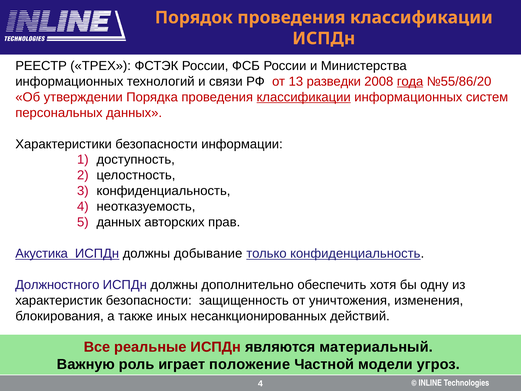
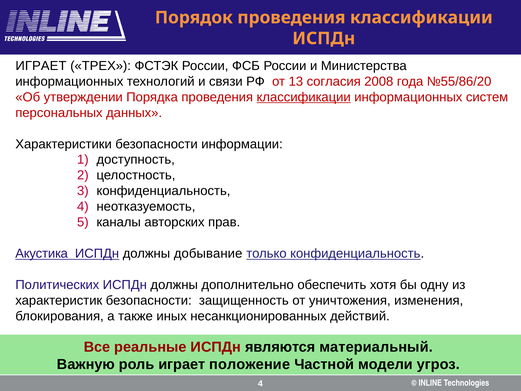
РЕЕСТР: РЕЕСТР -> ИГРАЕТ (41, 66)
разведки: разведки -> согласия (334, 81)
года underline: present -> none (410, 81)
данных: данных -> каналы (119, 222)
Должностного: Должностного -> Политических (57, 285)
